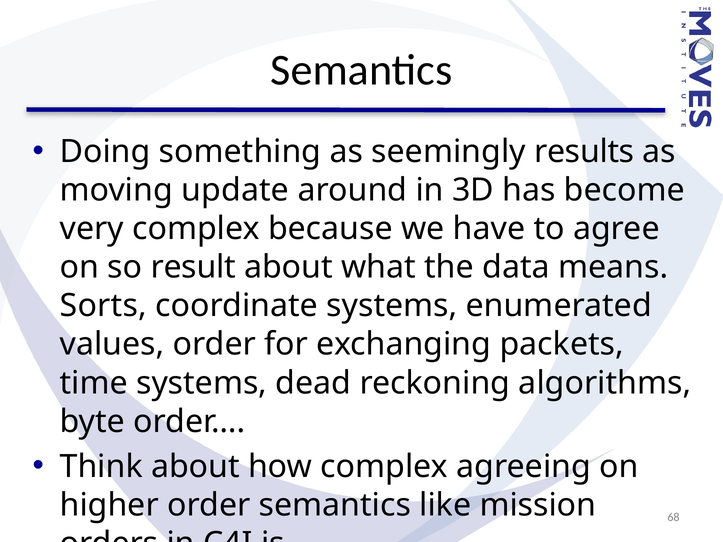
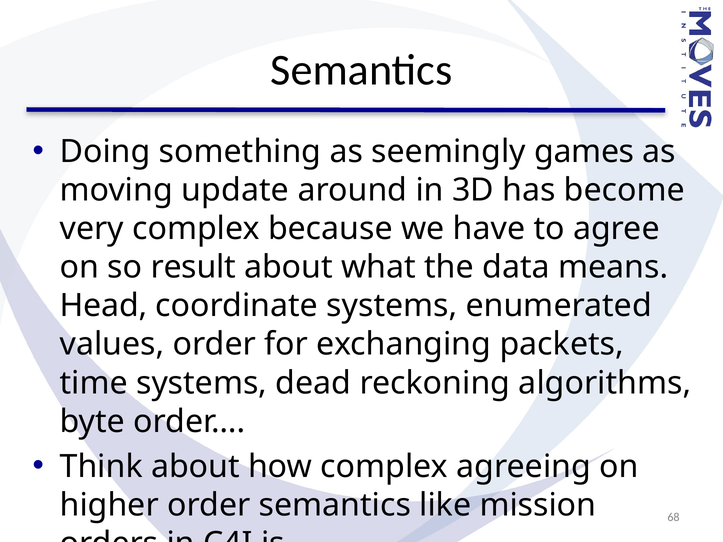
results: results -> games (584, 152)
Sorts: Sorts -> Head (103, 306)
